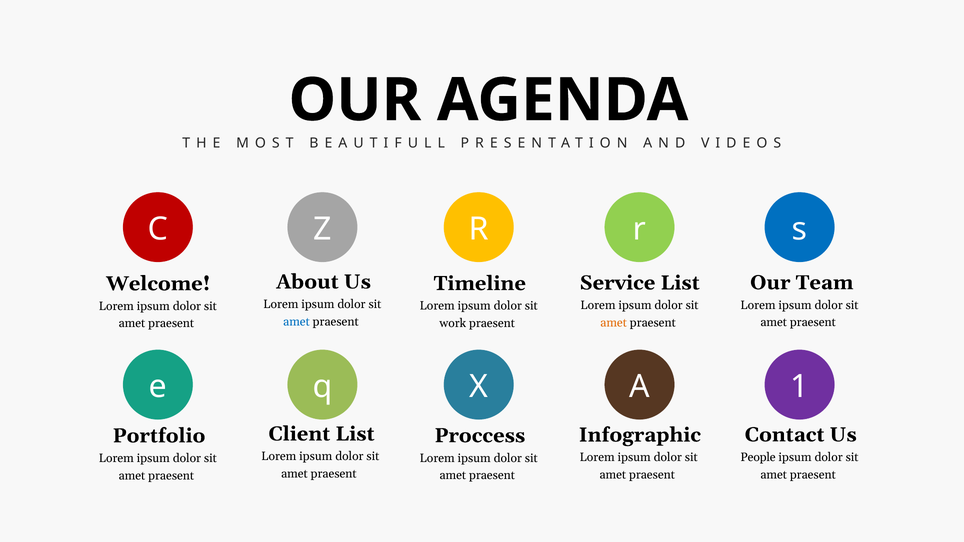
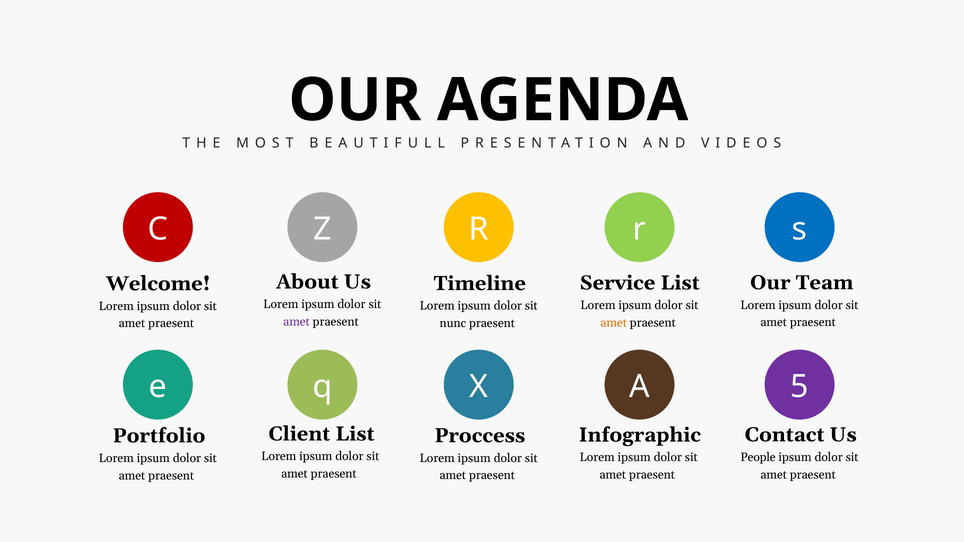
amet colour: blue -> purple (297, 322)
work: work -> nunc (453, 323)
1: 1 -> 5 (800, 387)
